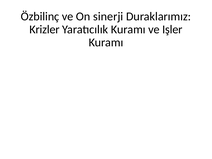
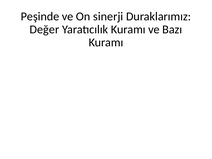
Özbilinç: Özbilinç -> Peşinde (40, 16)
Krizler: Krizler -> Değer (44, 29)
Işler: Işler -> Bazı (172, 29)
